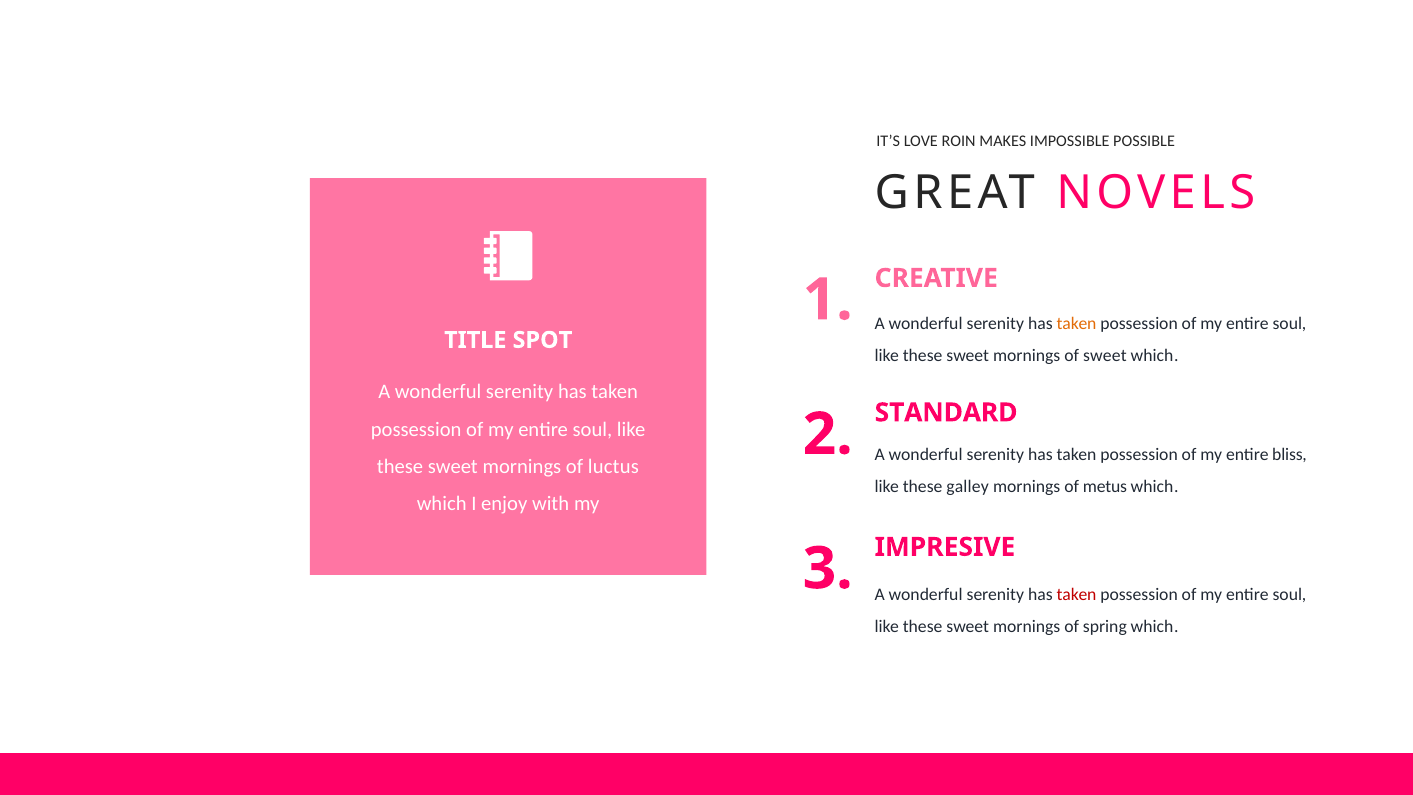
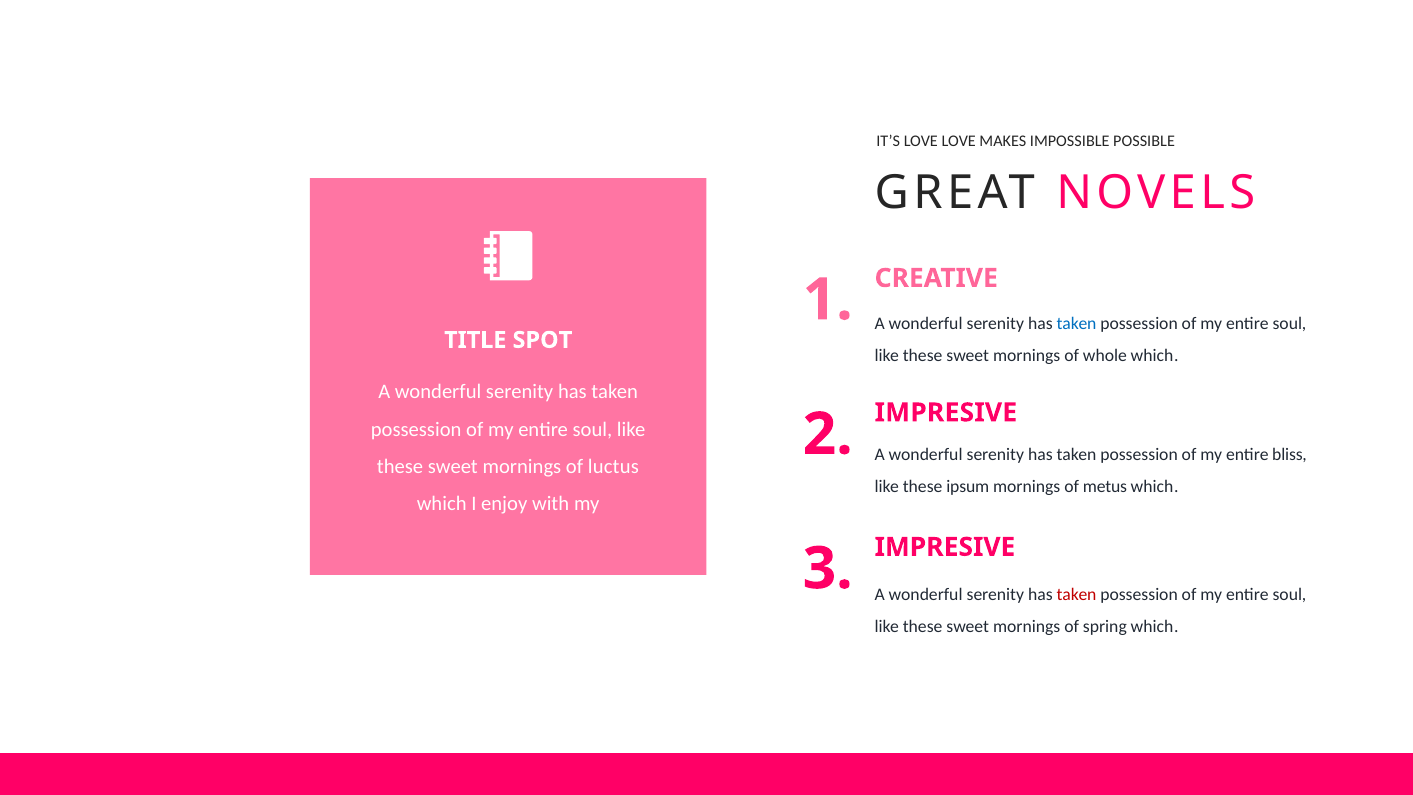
LOVE ROIN: ROIN -> LOVE (959, 141)
taken colour: orange -> blue (1077, 324)
of sweet: sweet -> whole (1105, 356)
STANDARD: STANDARD -> IMPRESIVE (946, 413)
galley: galley -> ipsum (968, 486)
